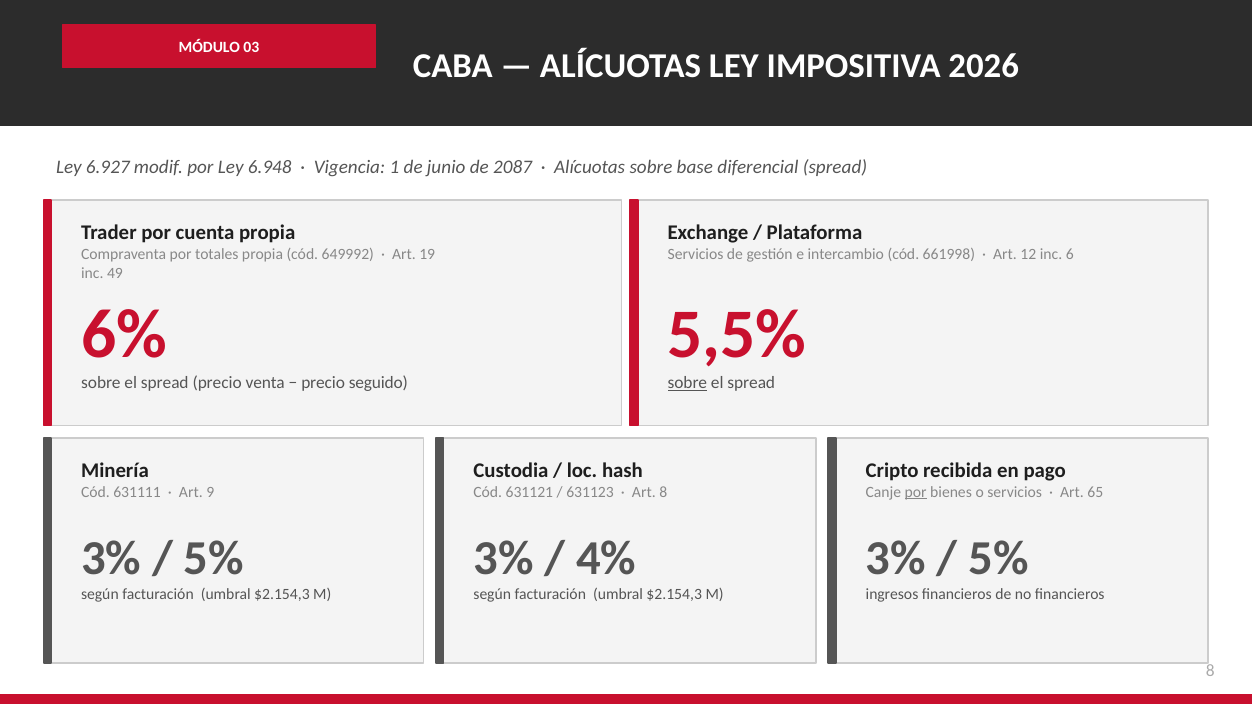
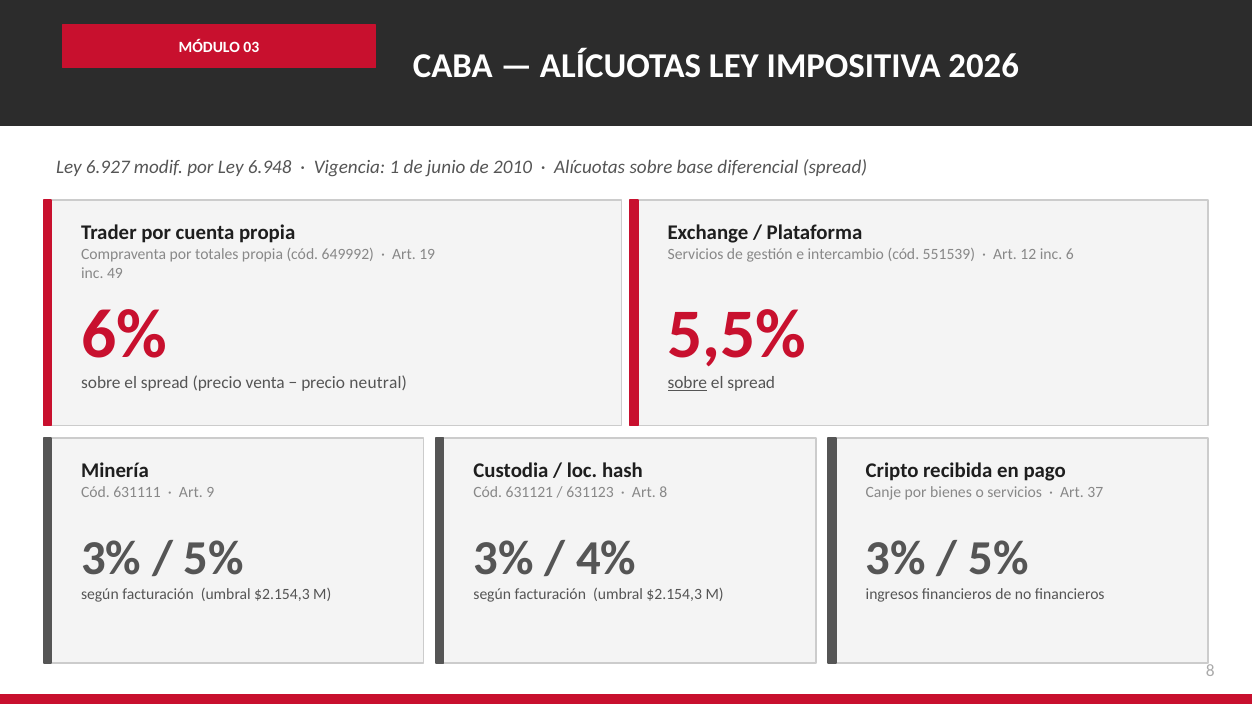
2087: 2087 -> 2010 (513, 167)
661998: 661998 -> 551539 (949, 255)
seguido: seguido -> neutral (378, 383)
por underline: present -> none (916, 492)
65: 65 -> 37 (1095, 492)
